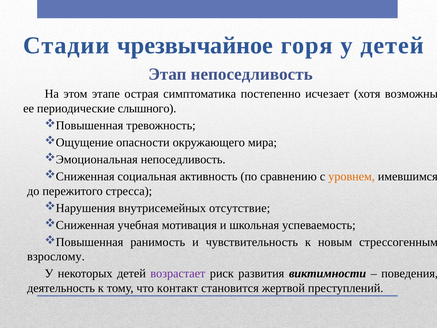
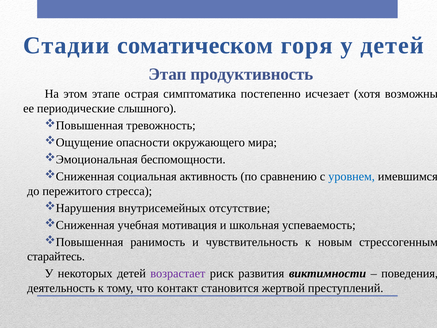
чрезвычайное: чрезвычайное -> соматическом (195, 46)
Этап непоседливость: непоседливость -> продуктивность (252, 74)
непоседливость: непоседливость -> беспомощности (183, 159)
уровнем colour: orange -> blue (352, 176)
взрослому: взрослому -> старайтесь (56, 256)
